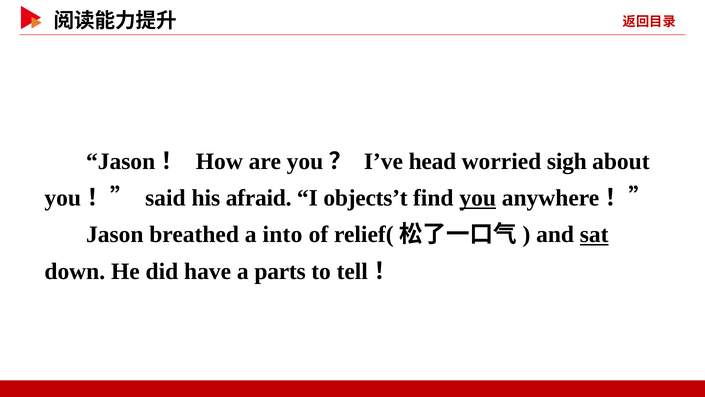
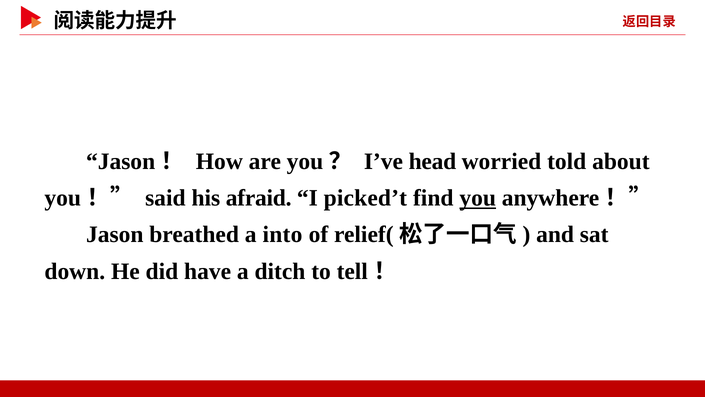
sigh: sigh -> told (567, 161)
objects’t: objects’t -> picked’t (365, 198)
sat underline: present -> none (594, 234)
parts: parts -> ditch (280, 271)
